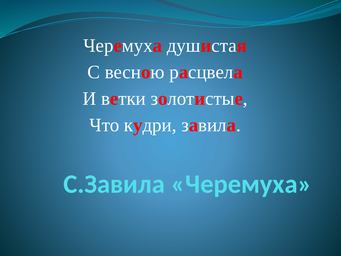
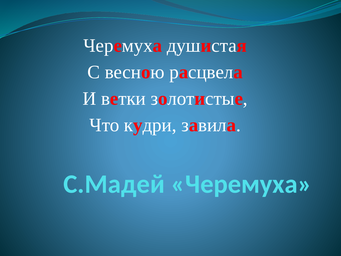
С.Завила: С.Завила -> С.Мадей (114, 184)
